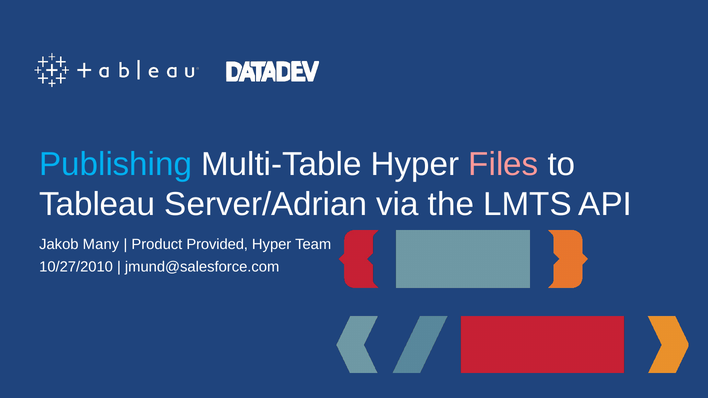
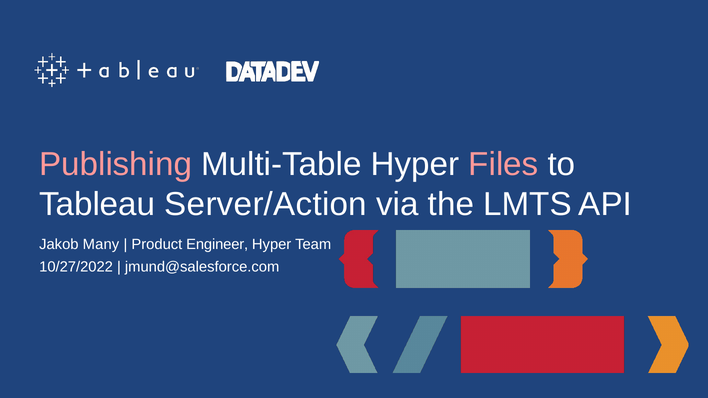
Publishing colour: light blue -> pink (116, 165)
Server/Adrian: Server/Adrian -> Server/Action (266, 204)
Provided: Provided -> Engineer (217, 245)
10/27/2010: 10/27/2010 -> 10/27/2022 (76, 267)
